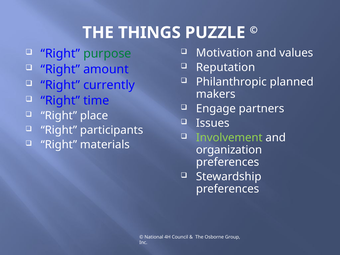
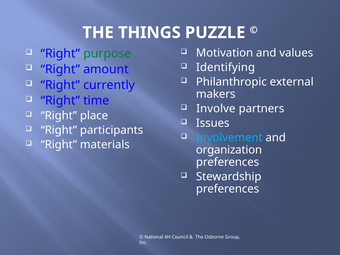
Reputation: Reputation -> Identifying (226, 67)
planned: planned -> external (292, 82)
Engage: Engage -> Involve (216, 109)
Involvement colour: light green -> light blue (229, 138)
